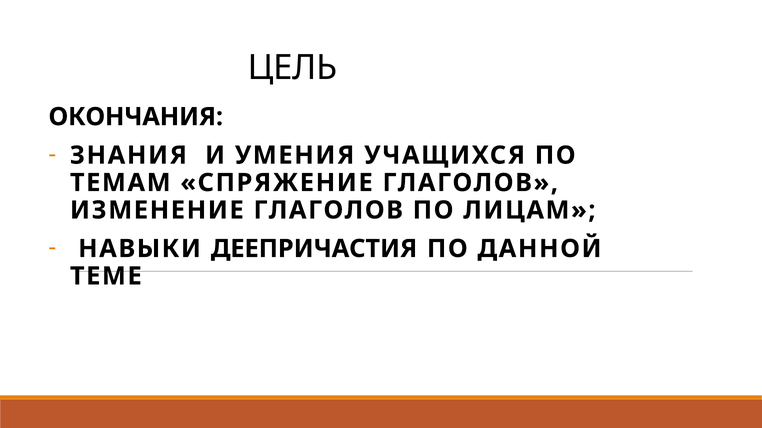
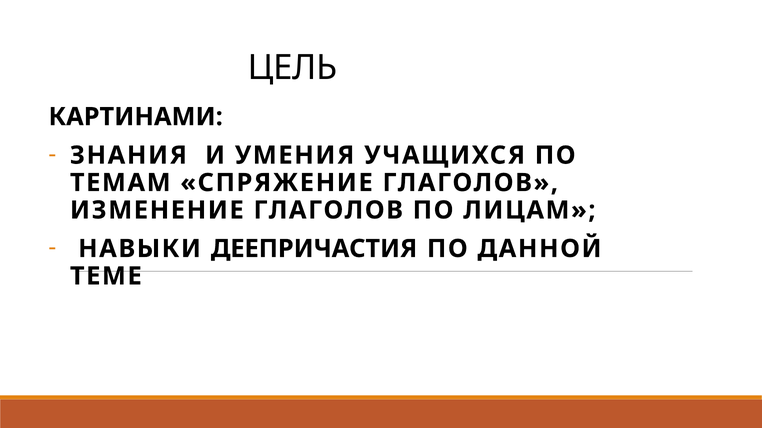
ОКОНЧАНИЯ: ОКОНЧАНИЯ -> КАРТИНАМИ (136, 117)
